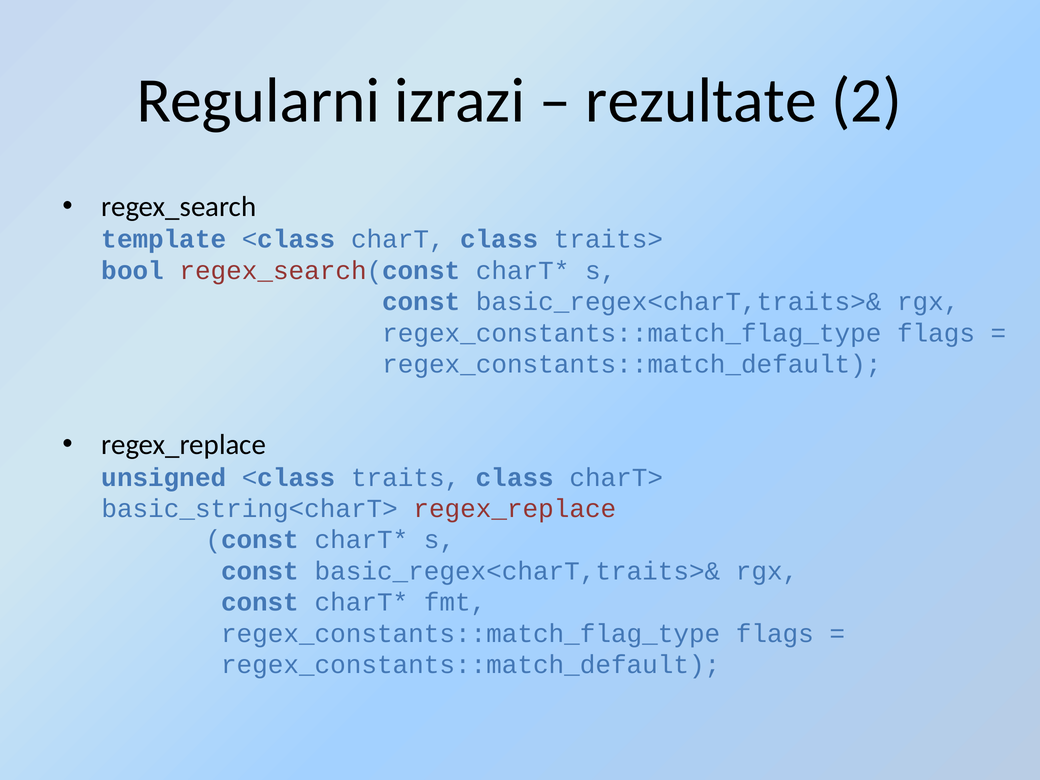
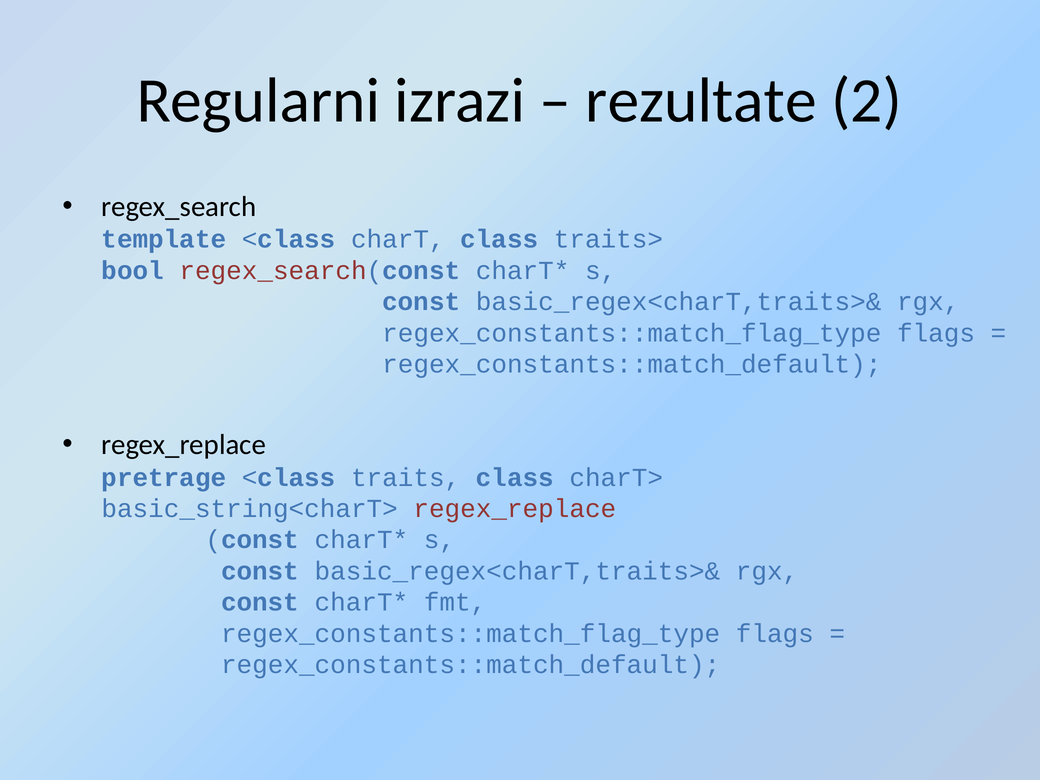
unsigned: unsigned -> pretrage (164, 477)
